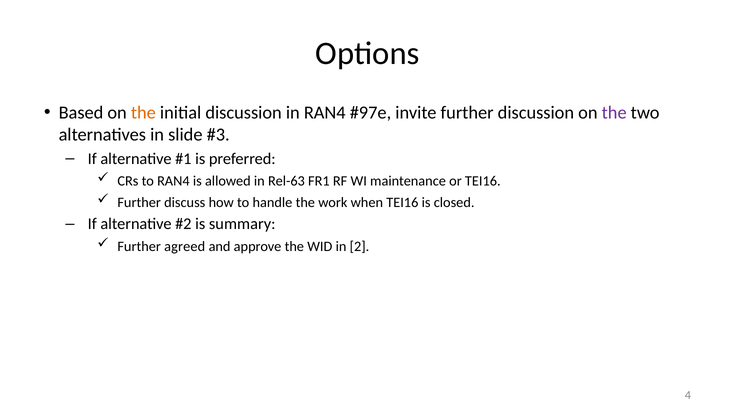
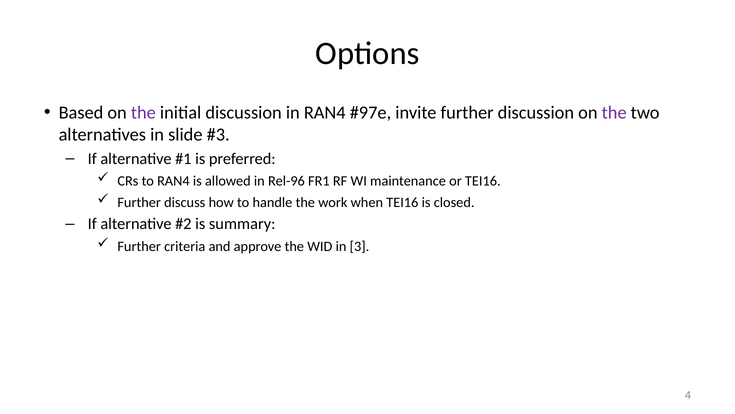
the colour: orange -> purple (143, 112)
Rel-63: Rel-63 -> Rel-96 (286, 181)
agreed: agreed -> criteria (185, 246)
2: 2 -> 3 (360, 246)
